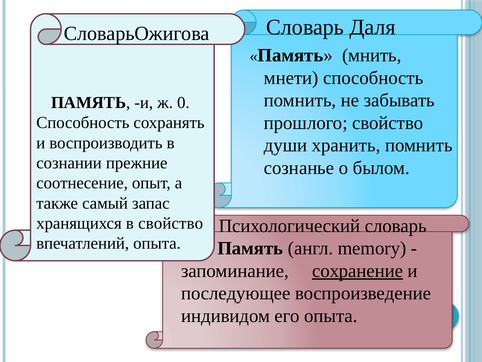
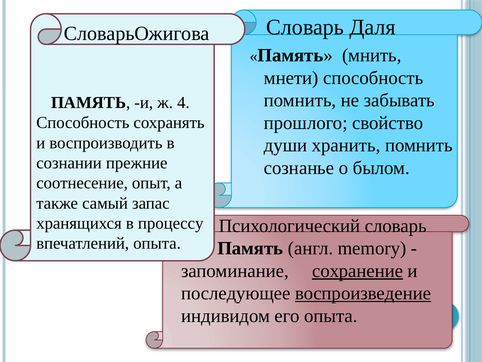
0: 0 -> 4 (183, 103)
в свойство: свойство -> процессу (171, 223)
воспроизведение underline: none -> present (363, 293)
